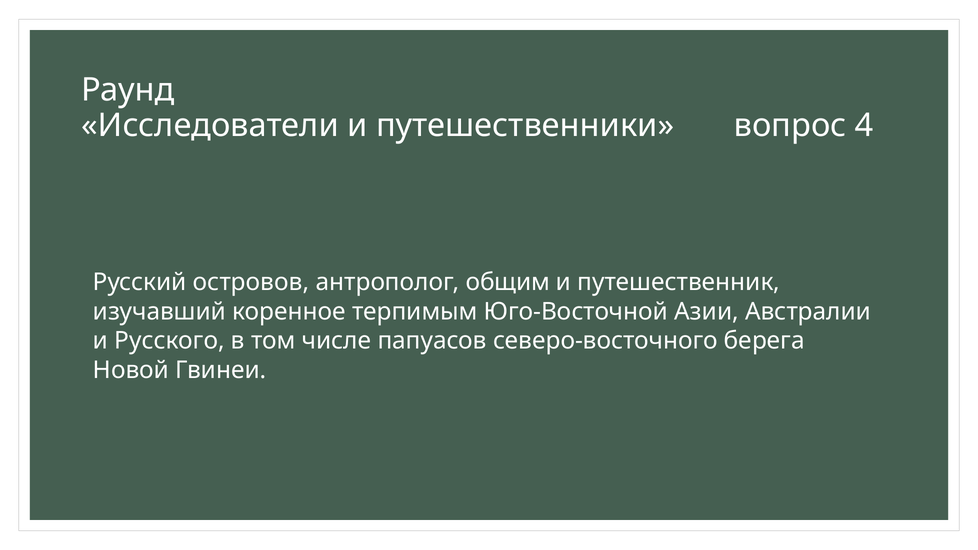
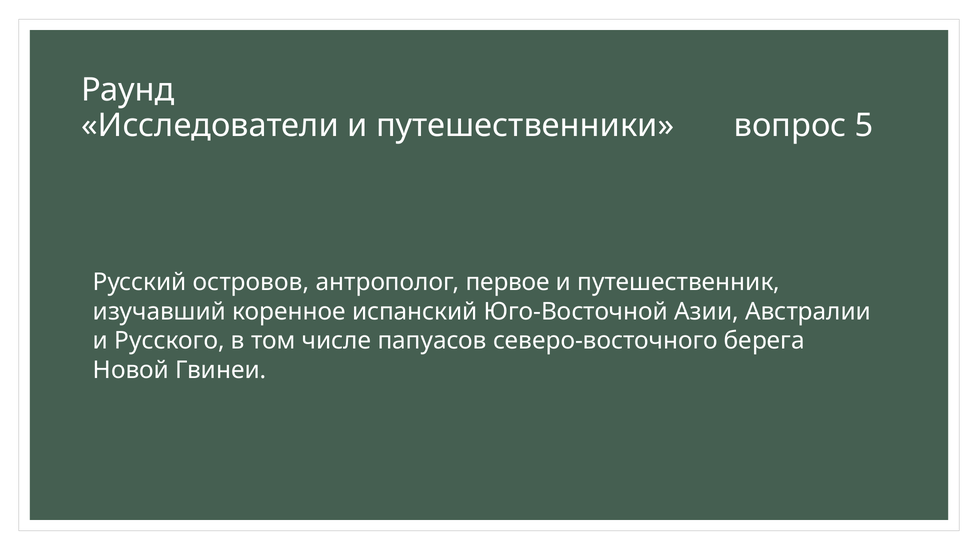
4: 4 -> 5 (864, 125)
общим: общим -> первое (508, 282)
терпимым: терпимым -> испанский (415, 312)
